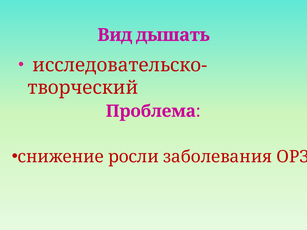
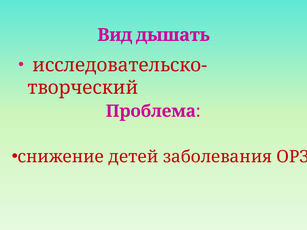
росли: росли -> детей (133, 157)
